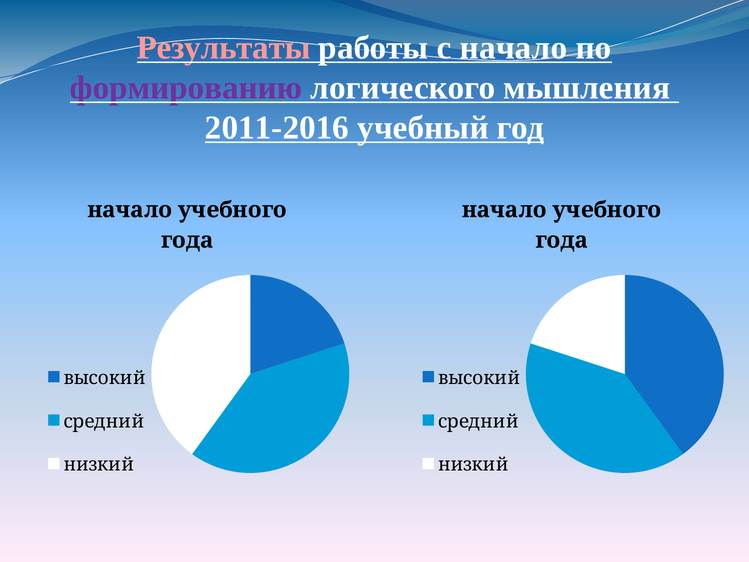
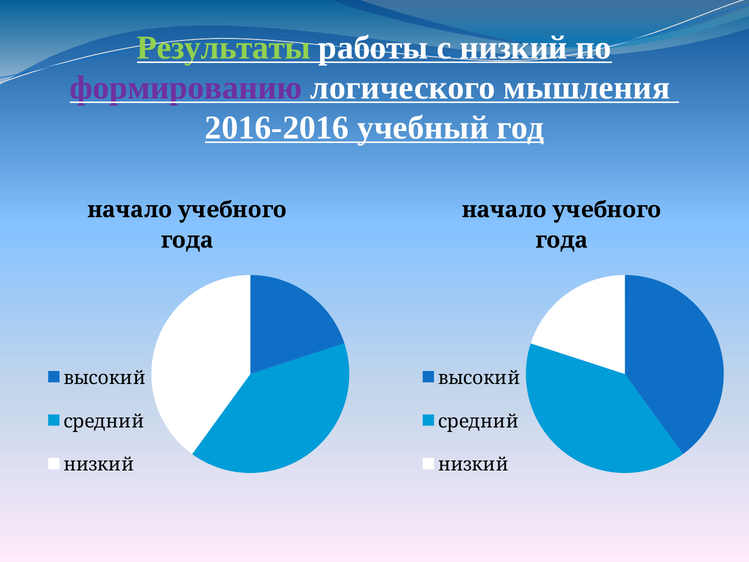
Результаты colour: pink -> light green (224, 48)
с начало: начало -> низкий (514, 48)
2011-2016: 2011-2016 -> 2016-2016 (277, 128)
